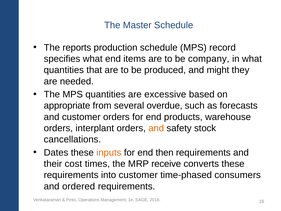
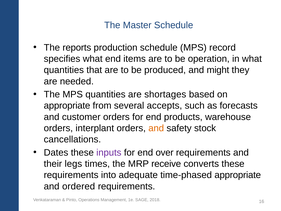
company: company -> operation (209, 59)
excessive: excessive -> shortages (165, 94)
overdue: overdue -> accepts (164, 106)
inputs colour: orange -> purple (109, 152)
then: then -> over (165, 152)
cost: cost -> legs (73, 164)
into customer: customer -> adequate (138, 175)
time-phased consumers: consumers -> appropriate (238, 175)
